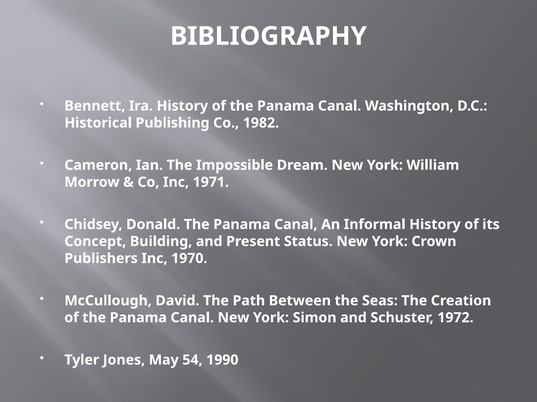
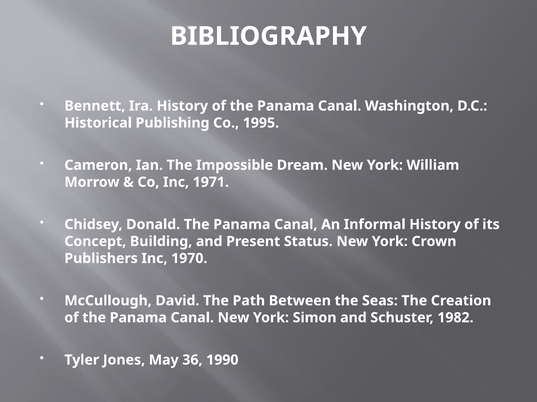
1982: 1982 -> 1995 (261, 123)
1972: 1972 -> 1982 (455, 318)
54: 54 -> 36 (192, 361)
